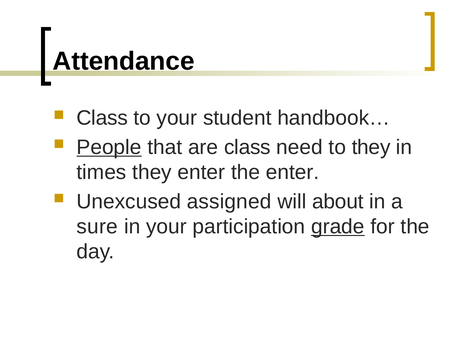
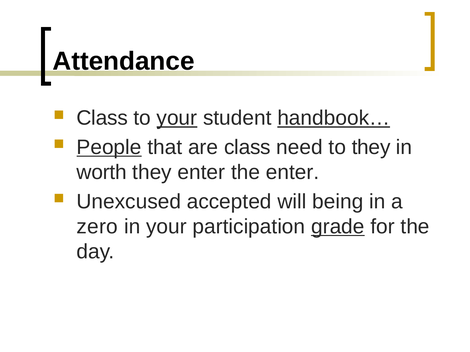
your underline: none -> present (177, 118)
handbook… underline: none -> present (334, 118)
times: times -> worth (102, 173)
assigned: assigned -> accepted (229, 202)
about: about -> being (338, 202)
sure: sure -> zero (97, 227)
